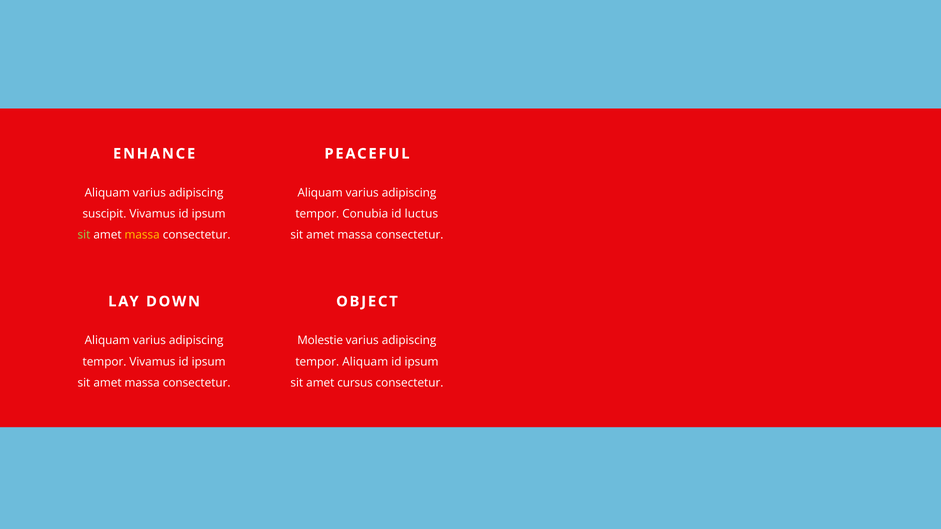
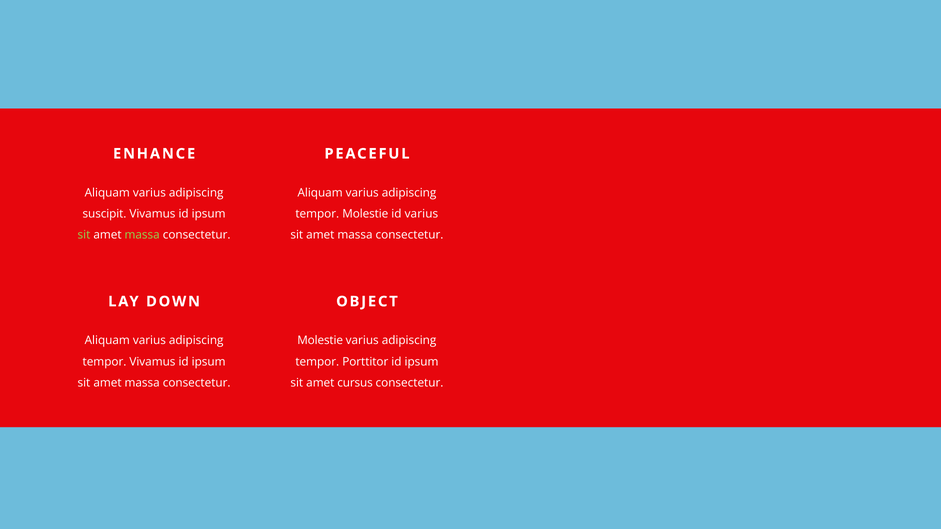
tempor Conubia: Conubia -> Molestie (365, 214)
id luctus: luctus -> varius (421, 214)
massa colour: yellow -> light green (142, 235)
tempor Aliquam: Aliquam -> Porttitor (365, 362)
